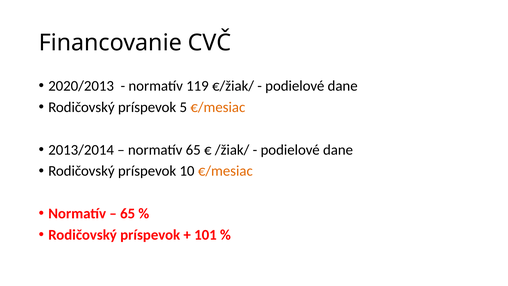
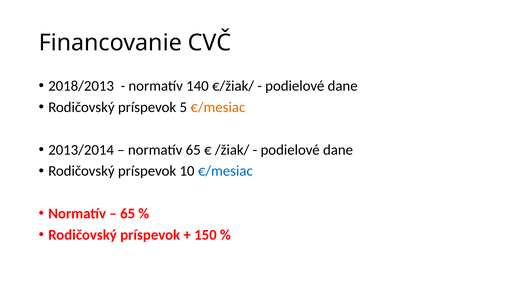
2020/2013: 2020/2013 -> 2018/2013 (81, 86)
119: 119 -> 140 (197, 86)
€/mesiac colour: orange -> blue (225, 171)
101: 101 -> 150 (205, 235)
